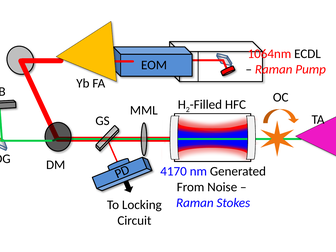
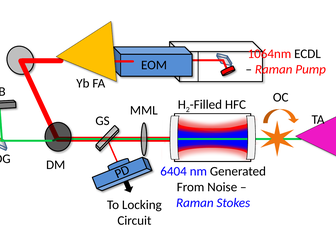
4170: 4170 -> 6404 (174, 171)
